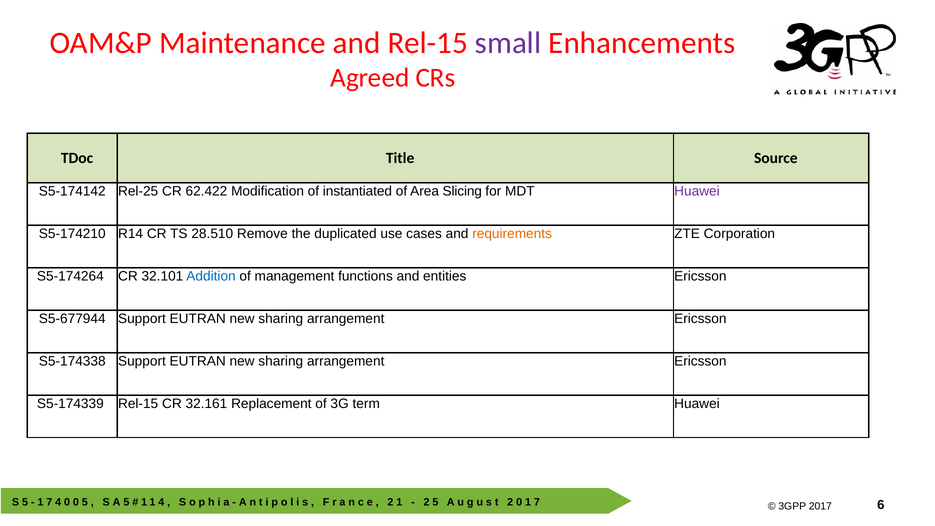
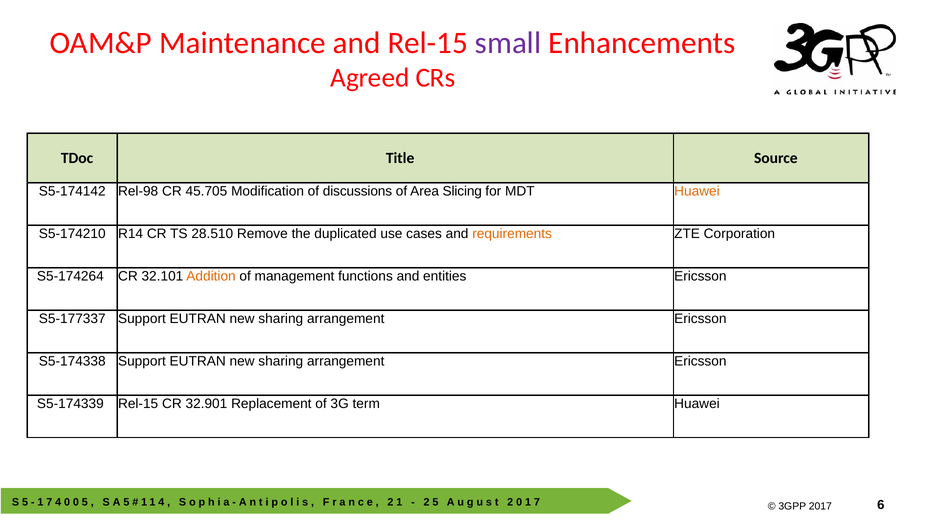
Rel-25: Rel-25 -> Rel-98 (138, 191)
62.422: 62.422 -> 45.705 (206, 191)
instantiated: instantiated -> discussions (357, 191)
Huawei colour: purple -> orange (697, 191)
Addition colour: blue -> orange (211, 276)
S5-677944: S5-677944 -> S5-177337 (72, 319)
32.161: 32.161 -> 32.901 (206, 404)
